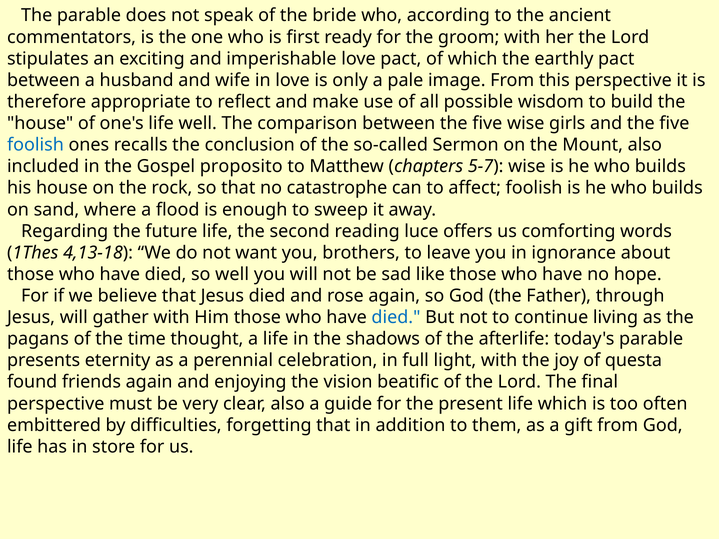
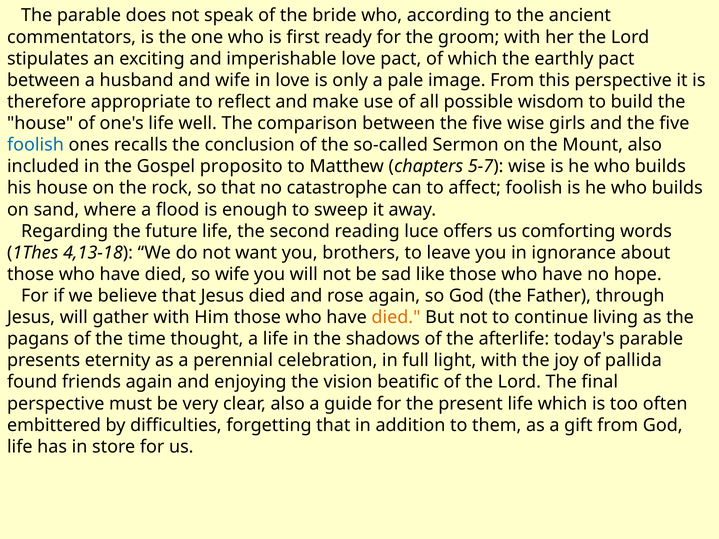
so well: well -> wife (232, 274)
died colour: blue -> orange (396, 318)
questa: questa -> pallida (633, 361)
